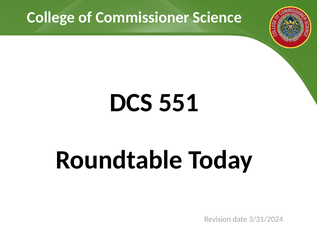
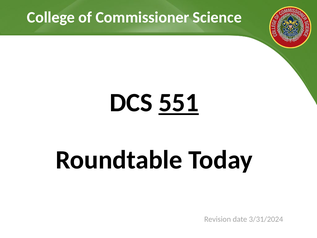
551 underline: none -> present (179, 103)
